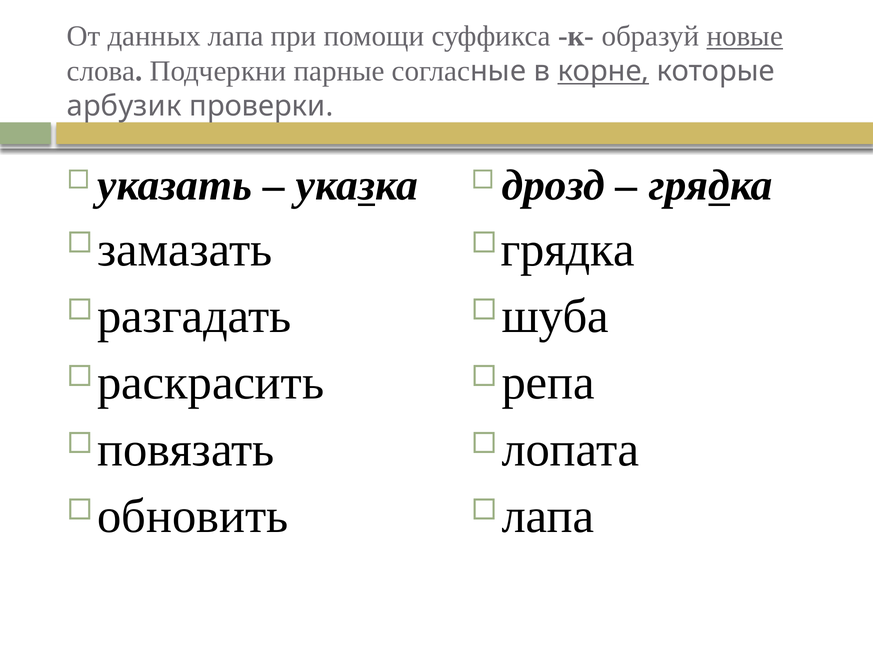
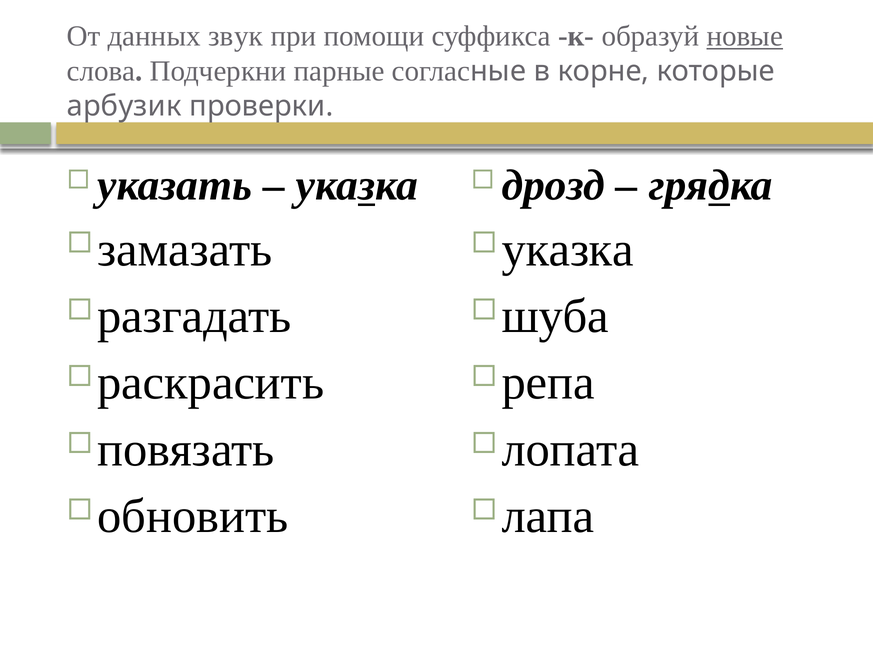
данных лапа: лапа -> звук (236, 36)
корне underline: present -> none (603, 71)
грядка: грядка -> указка (568, 249)
